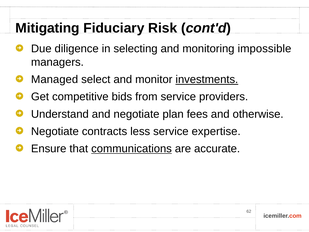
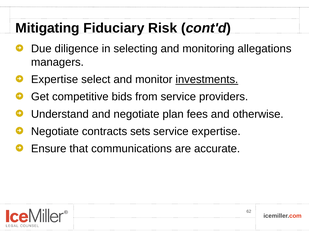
impossible: impossible -> allegations (265, 49)
Managed: Managed -> Expertise (55, 79)
less: less -> sets (140, 131)
communications underline: present -> none (132, 149)
